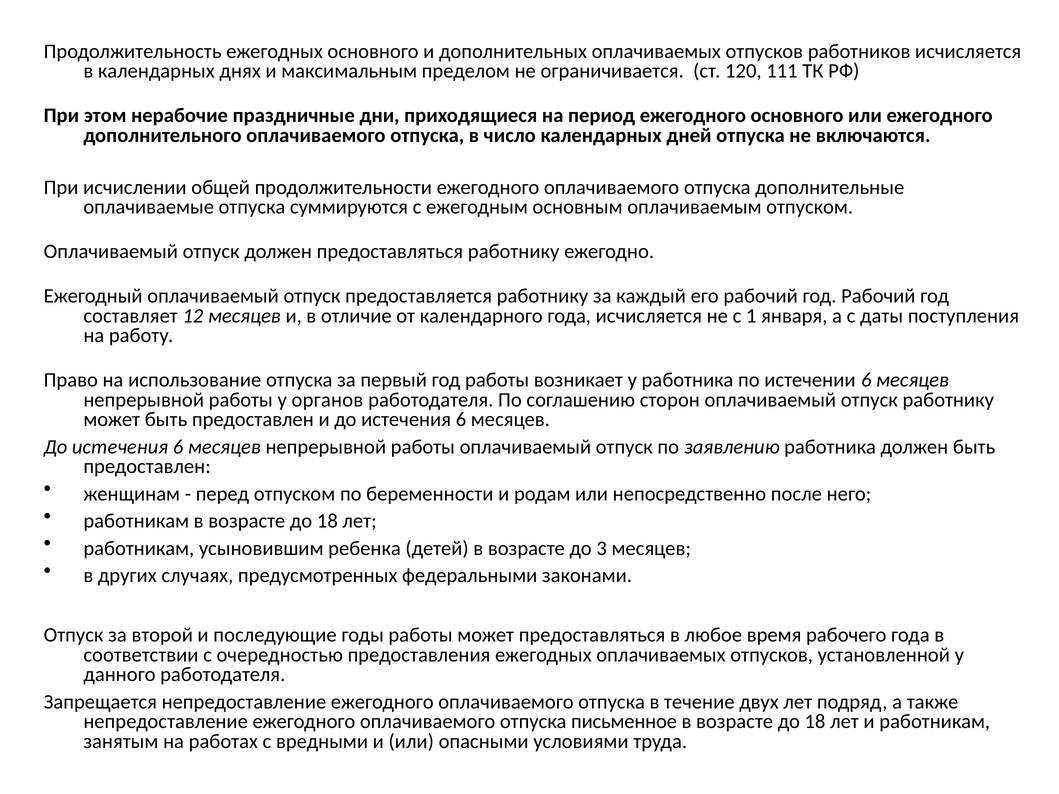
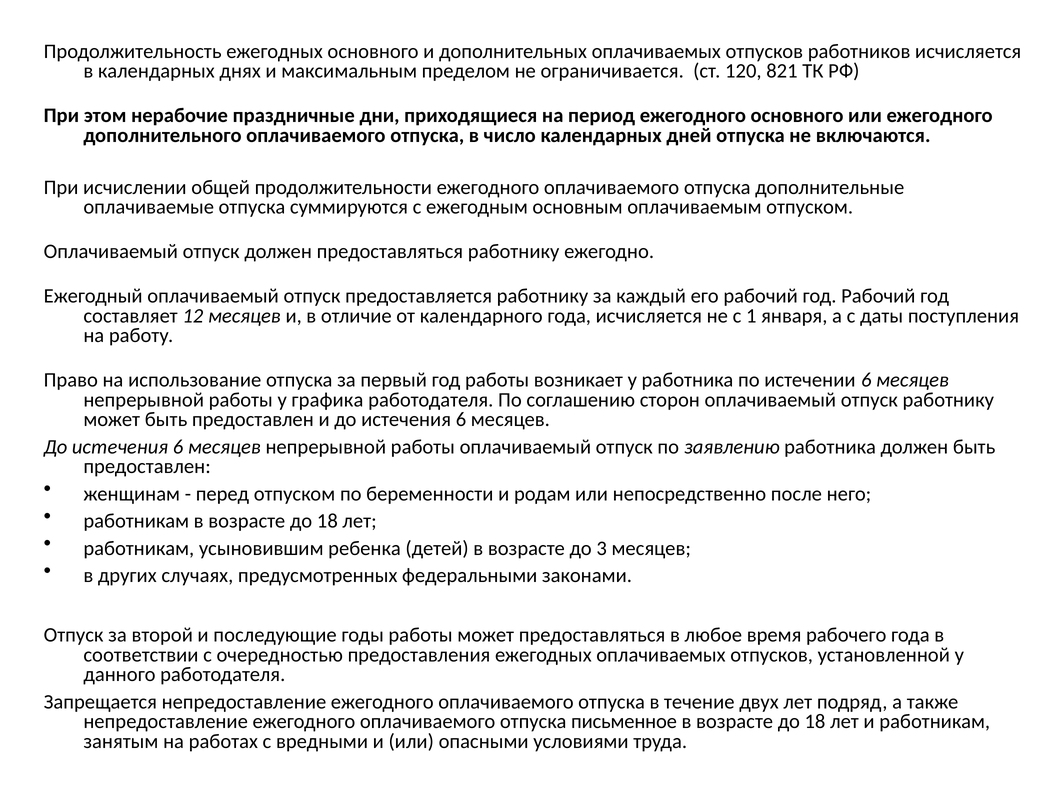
111: 111 -> 821 (782, 71)
органов: органов -> графика (327, 400)
